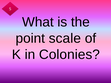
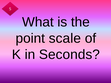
Colonies: Colonies -> Seconds (69, 55)
